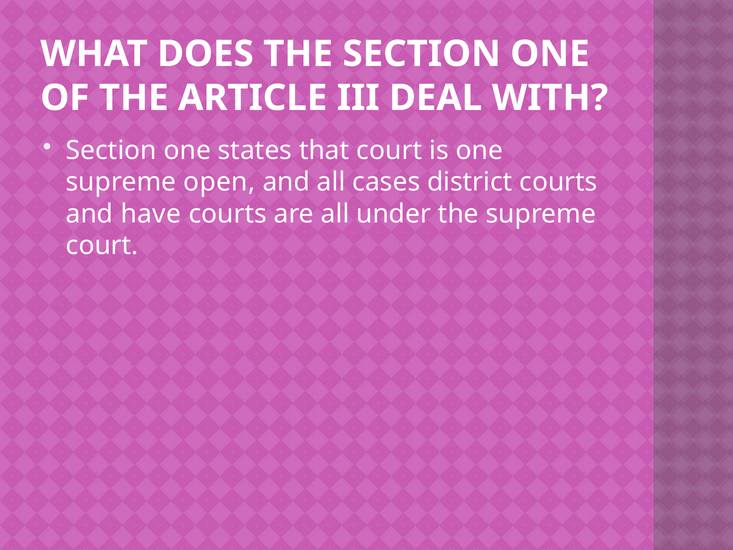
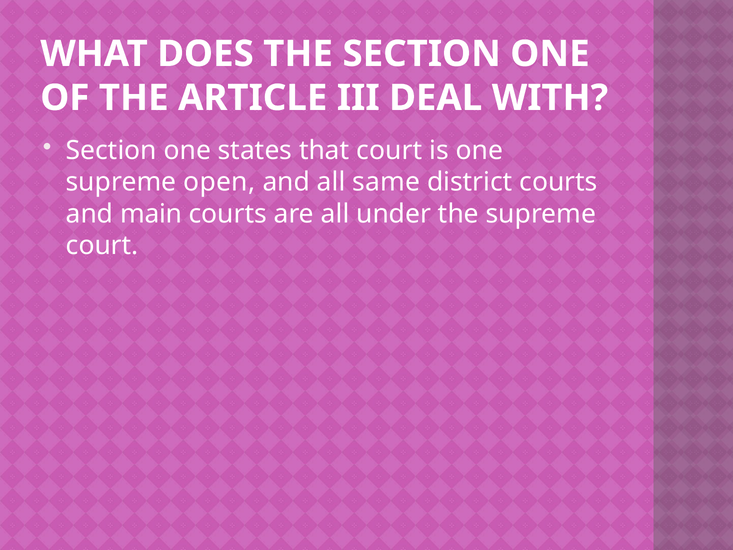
cases: cases -> same (386, 182)
have: have -> main (151, 214)
